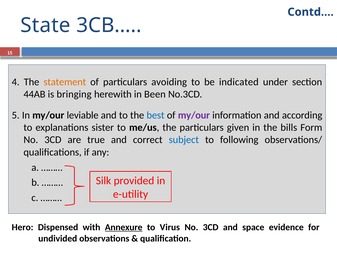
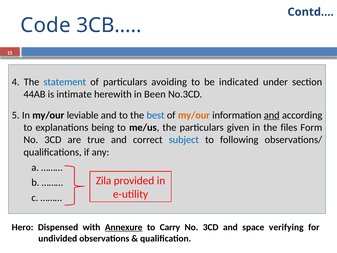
State: State -> Code (46, 25)
statement colour: orange -> blue (65, 82)
bringing: bringing -> intimate (74, 94)
my/our colour: purple -> orange (194, 115)
and underline: none -> present (272, 115)
sister: sister -> being (103, 127)
bills: bills -> files (289, 127)
Silk: Silk -> Zila (104, 180)
Virus: Virus -> Carry (170, 227)
evidence: evidence -> verifying (286, 227)
